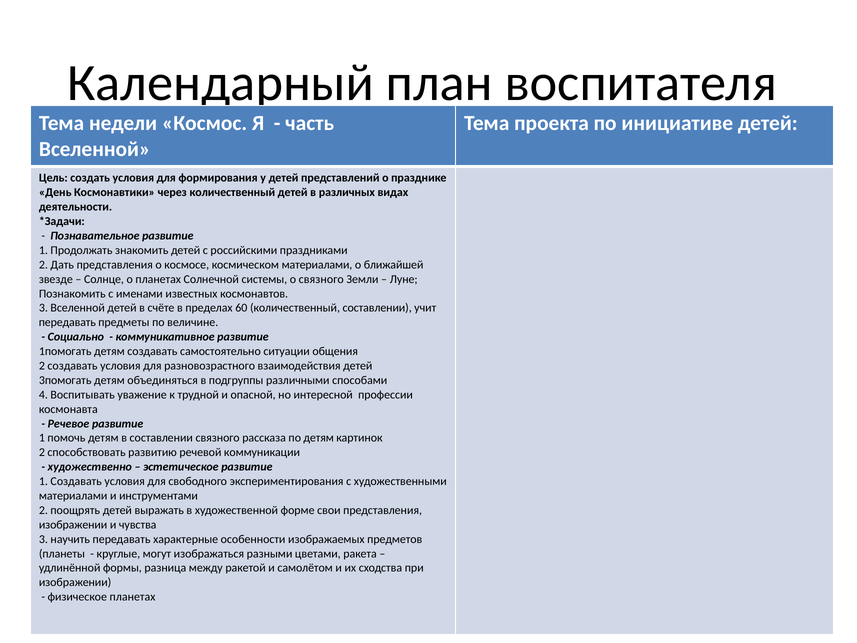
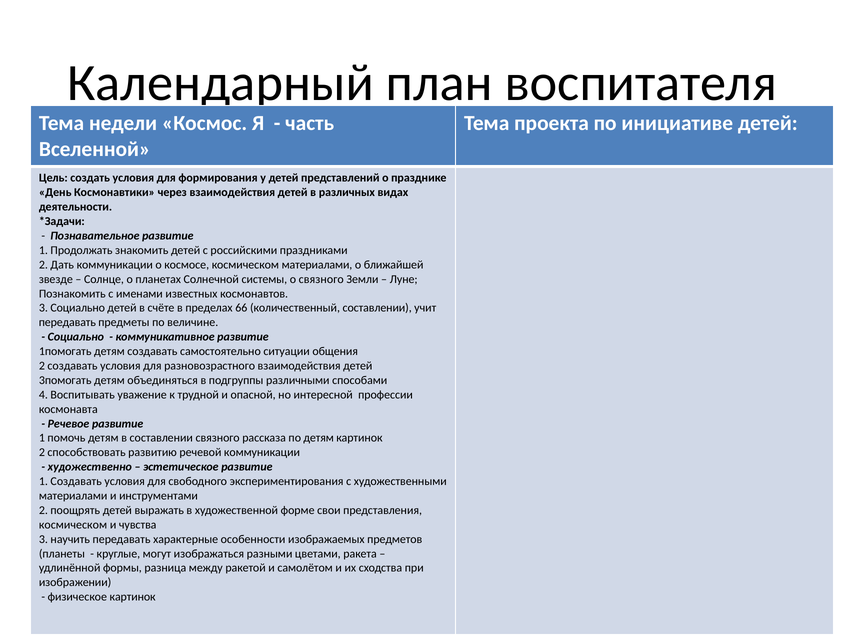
через количественный: количественный -> взаимодействия (232, 192)
Дать представления: представления -> коммуникации (115, 265)
3 Вселенной: Вселенной -> Социально (78, 308)
60: 60 -> 66 (241, 308)
изображении: изображении -> космическом (73, 525)
физическое планетах: планетах -> картинок (133, 597)
